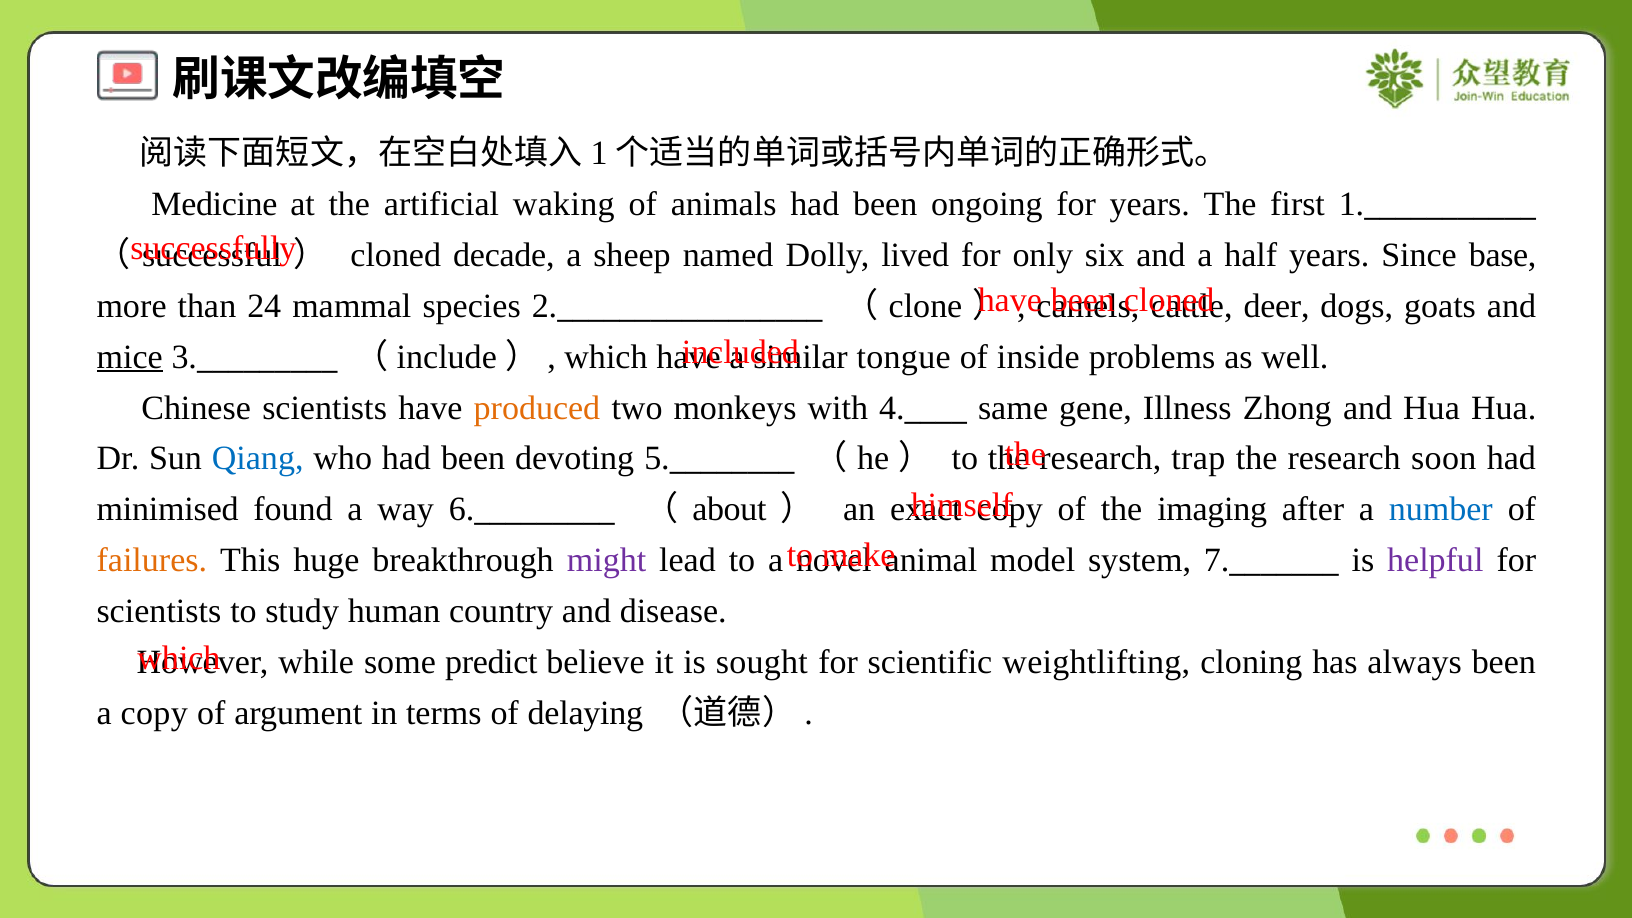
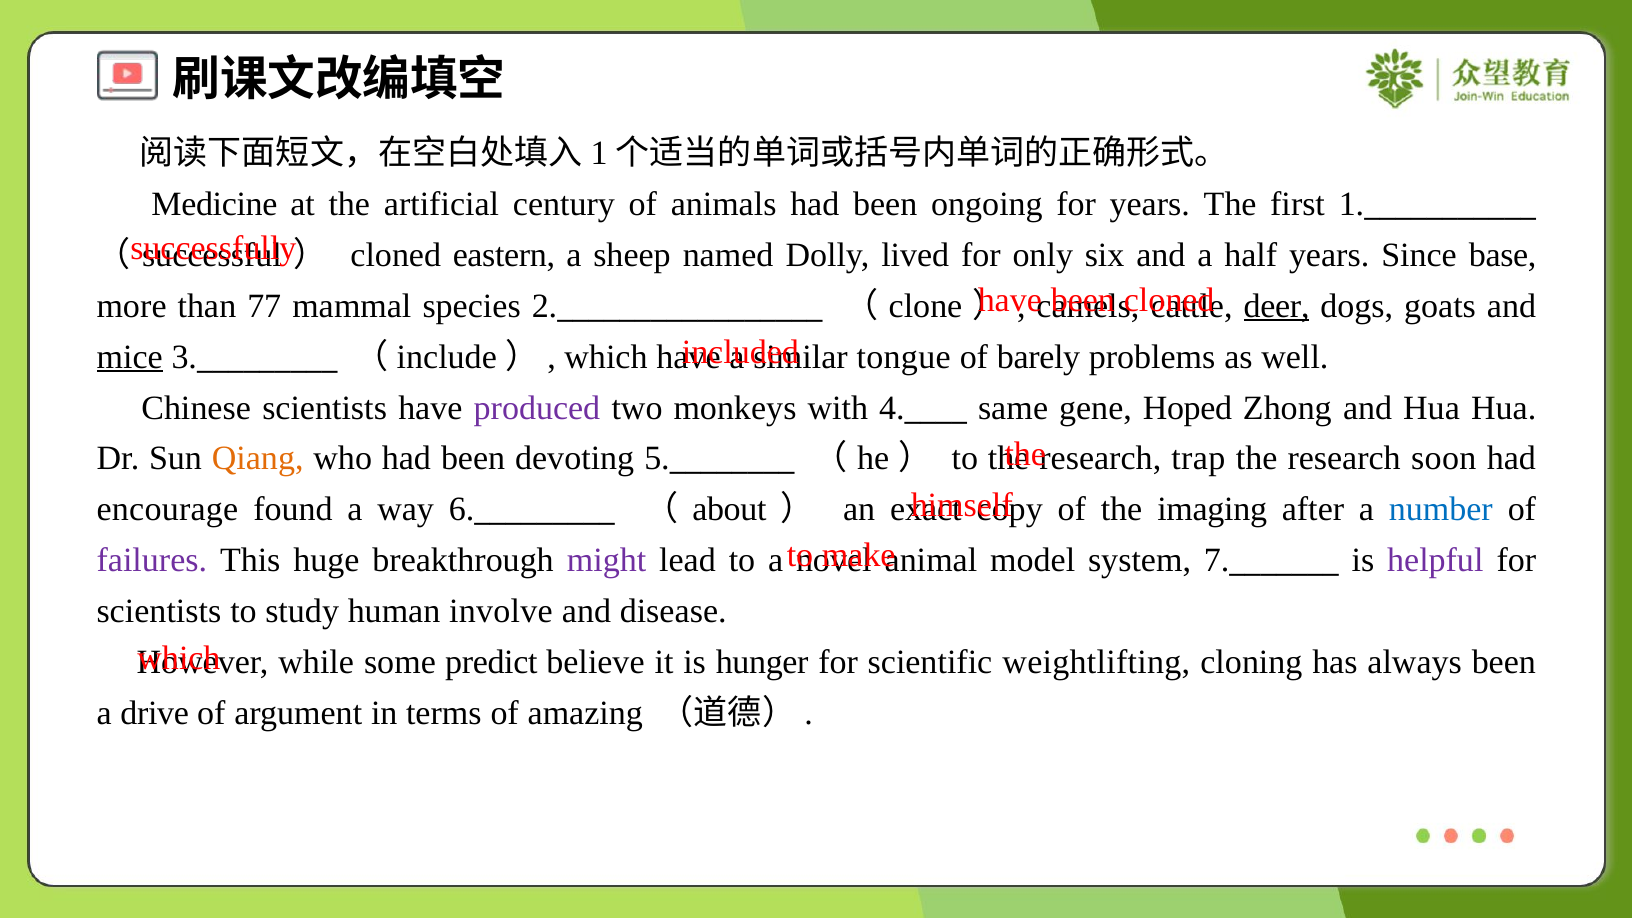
waking: waking -> century (564, 204)
decade: decade -> eastern (504, 255)
24: 24 -> 77 (264, 306)
deer underline: none -> present (1277, 306)
inside: inside -> barely (1039, 357)
produced colour: orange -> purple (537, 408)
Illness: Illness -> Hoped (1187, 408)
Qiang colour: blue -> orange (258, 459)
minimised: minimised -> encourage (167, 510)
failures colour: orange -> purple (152, 561)
country: country -> involve (501, 612)
sought: sought -> hunger (762, 663)
a copy: copy -> drive (155, 714)
delaying: delaying -> amazing (585, 714)
